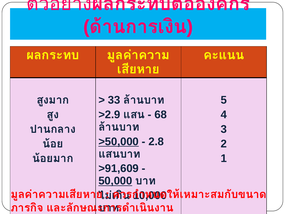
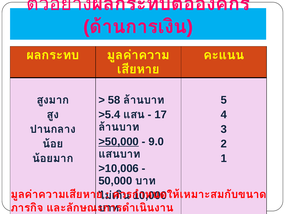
33: 33 -> 58 (114, 100)
>2.9: >2.9 -> >5.4 (109, 114)
68: 68 -> 17 (161, 114)
2.8: 2.8 -> 9.0 (156, 141)
>91,609: >91,609 -> >10,006 (119, 168)
50,000 underline: present -> none (115, 181)
